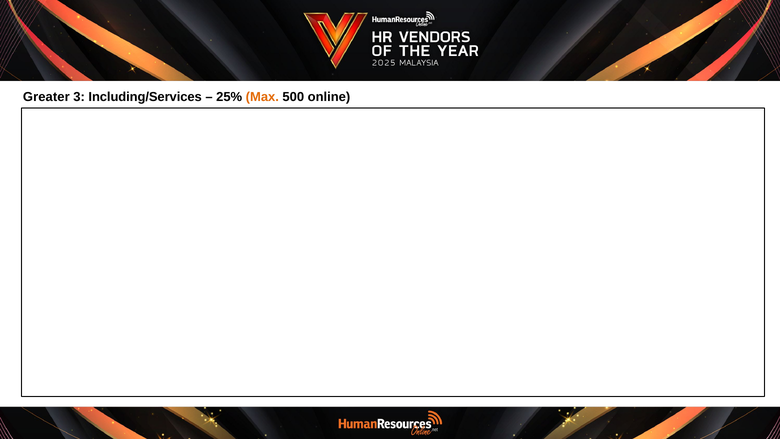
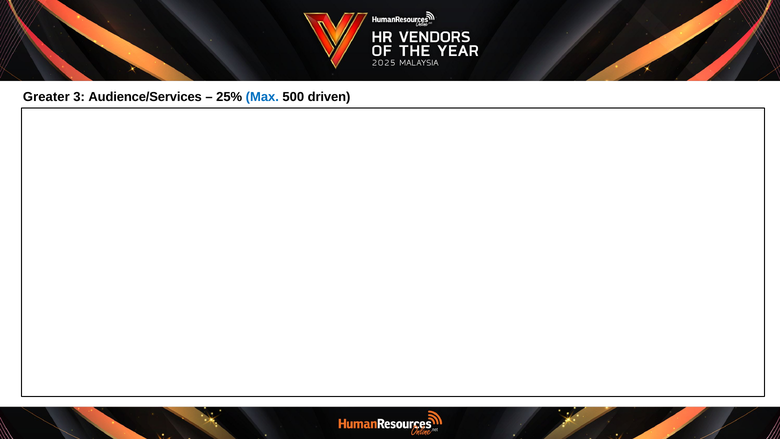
Including/Services: Including/Services -> Audience/Services (145, 97)
Max colour: orange -> blue (262, 97)
online: online -> driven (329, 97)
